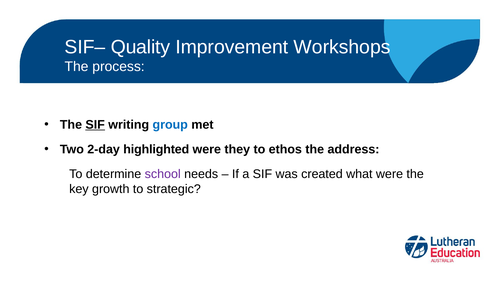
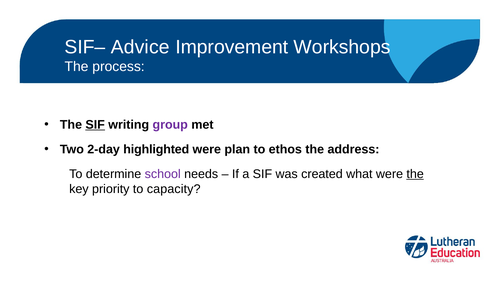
Quality: Quality -> Advice (140, 47)
group colour: blue -> purple (170, 125)
they: they -> plan (237, 149)
the underline: none -> present (415, 174)
growth: growth -> priority (111, 189)
strategic: strategic -> capacity (174, 189)
